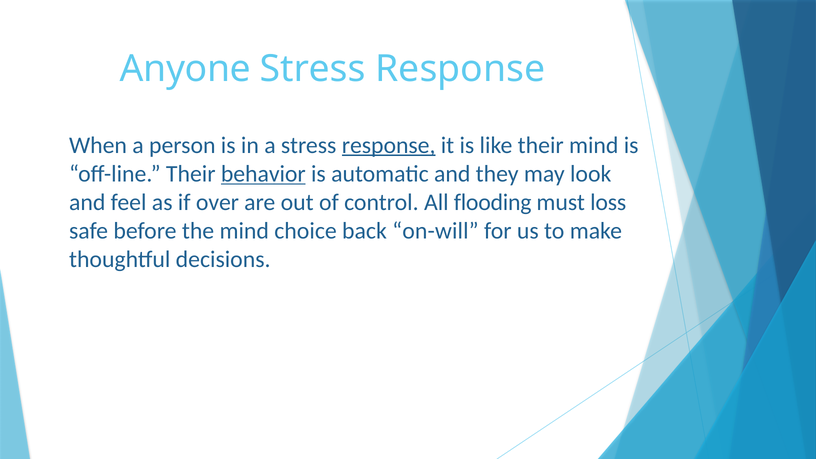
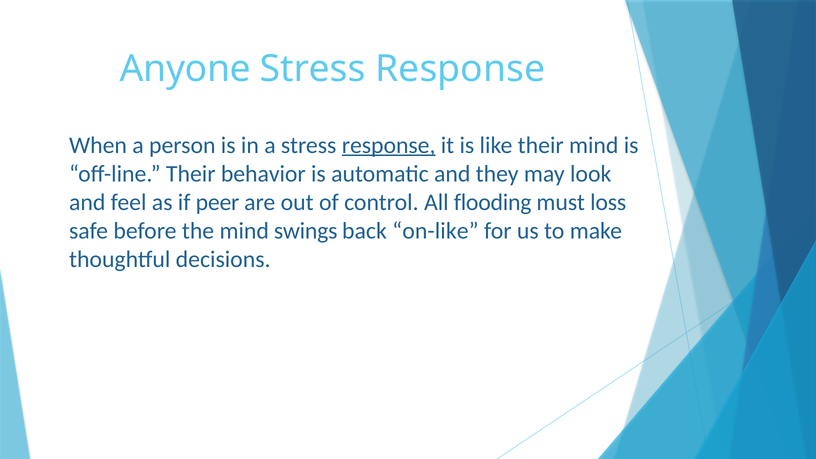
behavior underline: present -> none (263, 174)
over: over -> peer (218, 202)
choice: choice -> swings (306, 231)
on-will: on-will -> on-like (435, 231)
